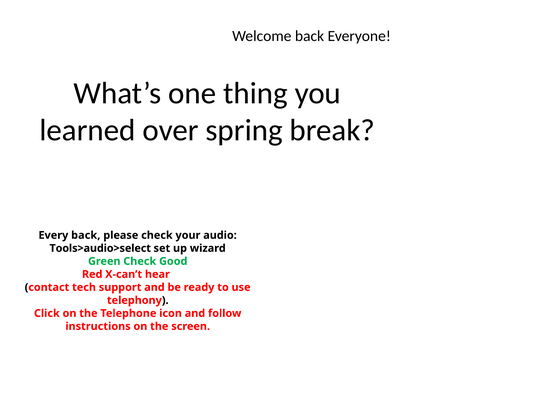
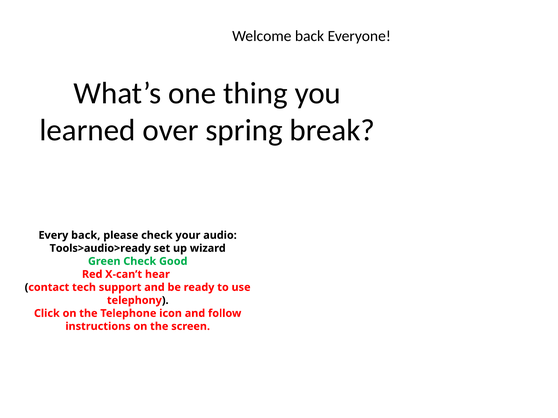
Tools>audio>select: Tools>audio>select -> Tools>audio>ready (100, 249)
